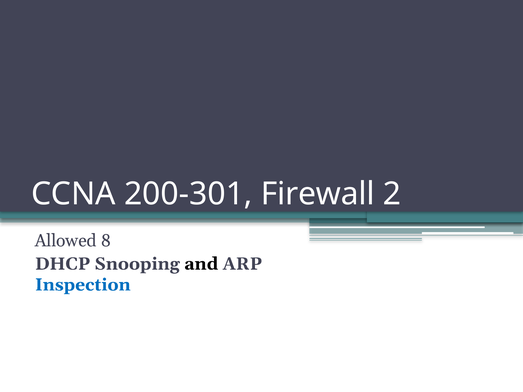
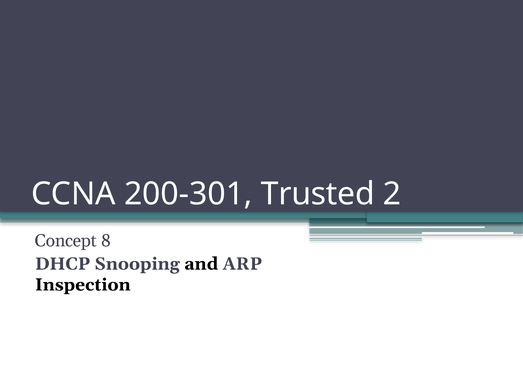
Firewall: Firewall -> Trusted (318, 194)
Allowed: Allowed -> Concept (66, 241)
Inspection colour: blue -> black (83, 285)
